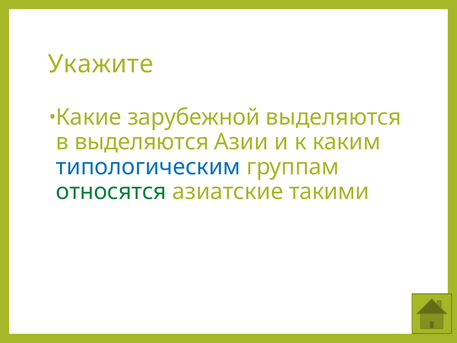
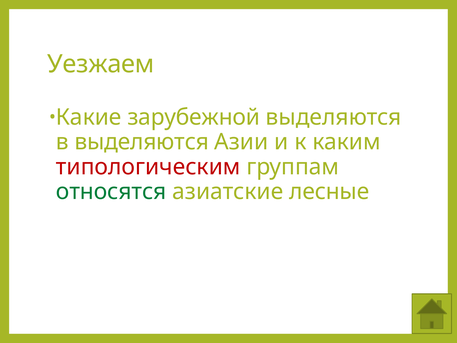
Укажите: Укажите -> Уезжаем (101, 64)
типологическим colour: blue -> red (148, 167)
такими: такими -> лесные (329, 191)
